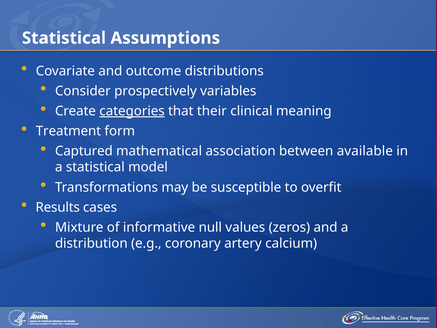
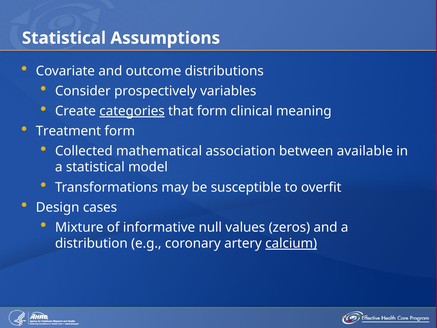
that their: their -> form (212, 111)
Captured: Captured -> Collected (84, 151)
Results: Results -> Design (58, 207)
calcium underline: none -> present (291, 243)
